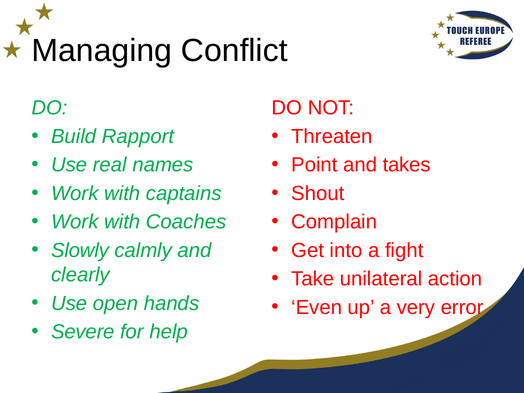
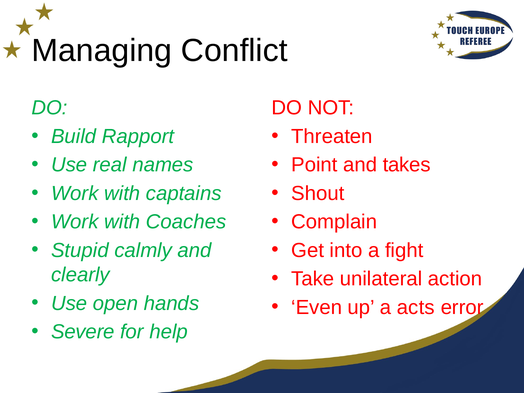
Slowly: Slowly -> Stupid (80, 250)
very: very -> acts (416, 307)
